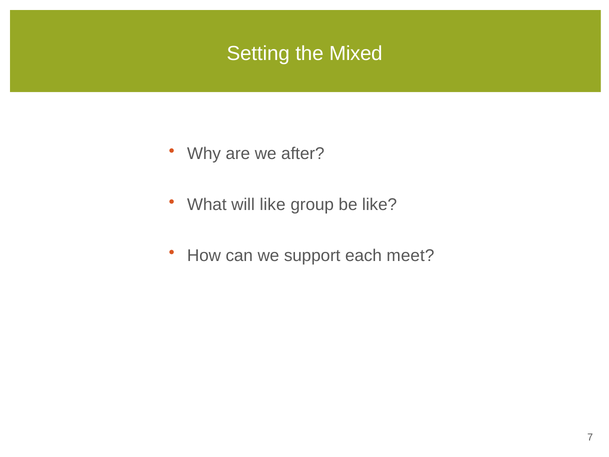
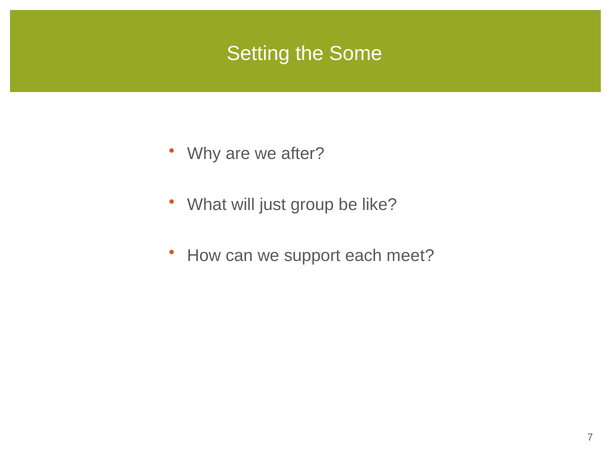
Mixed: Mixed -> Some (356, 54)
will like: like -> just (273, 205)
